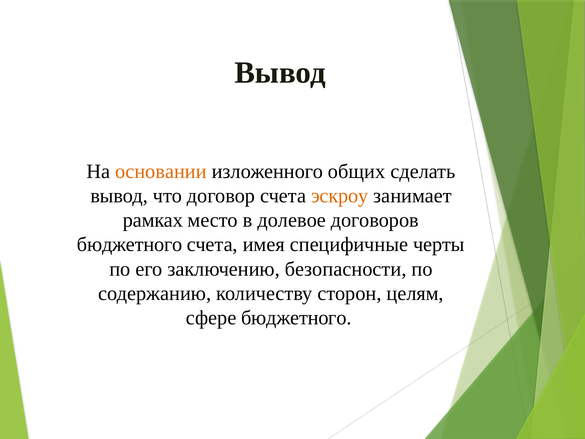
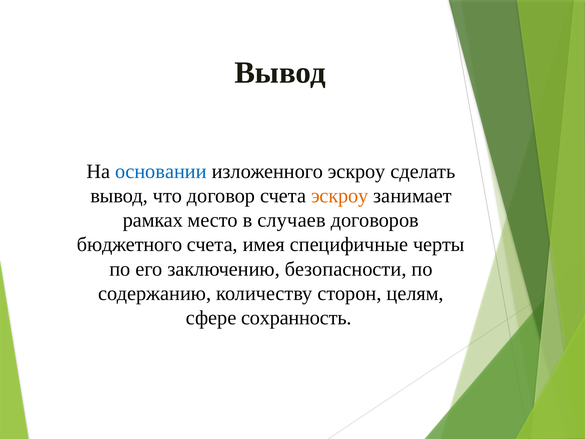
основании colour: orange -> blue (161, 171)
изложенного общих: общих -> эскроу (357, 171)
долевое: долевое -> случаев (292, 220)
сфере бюджетного: бюджетного -> сохранность (296, 318)
